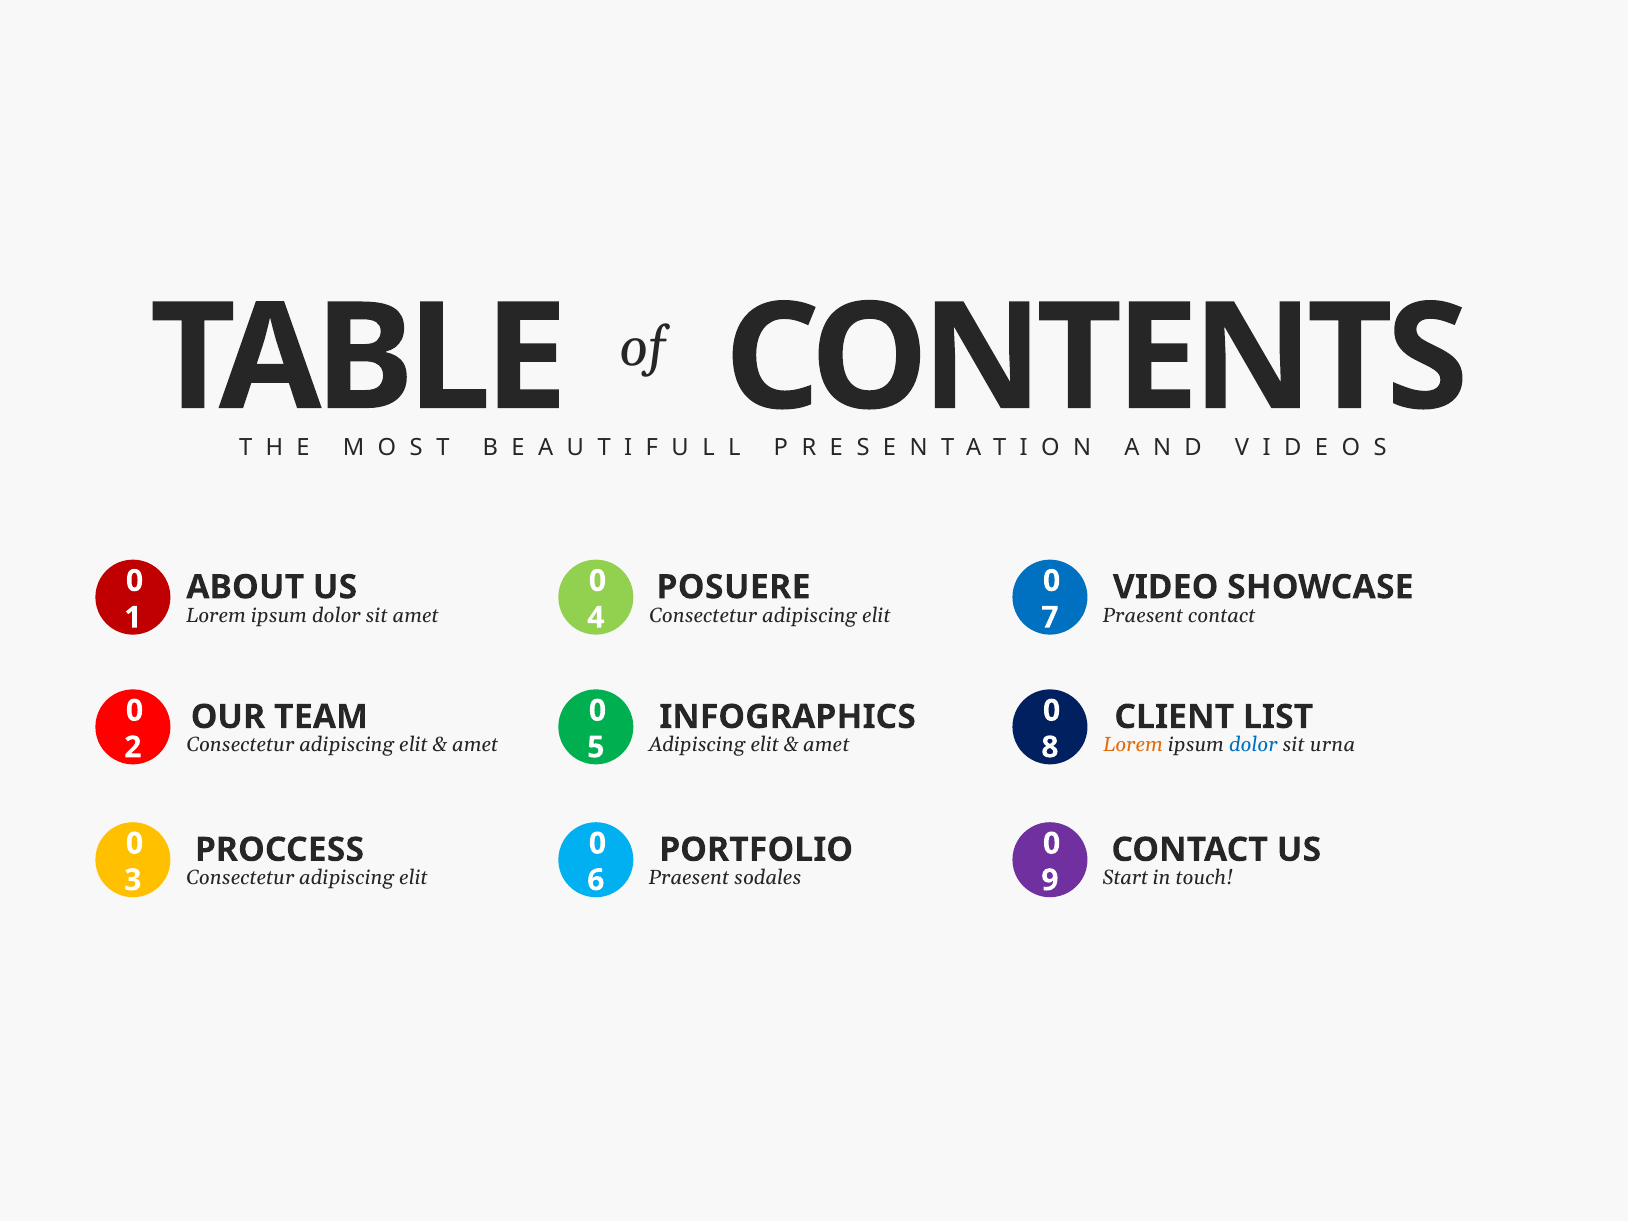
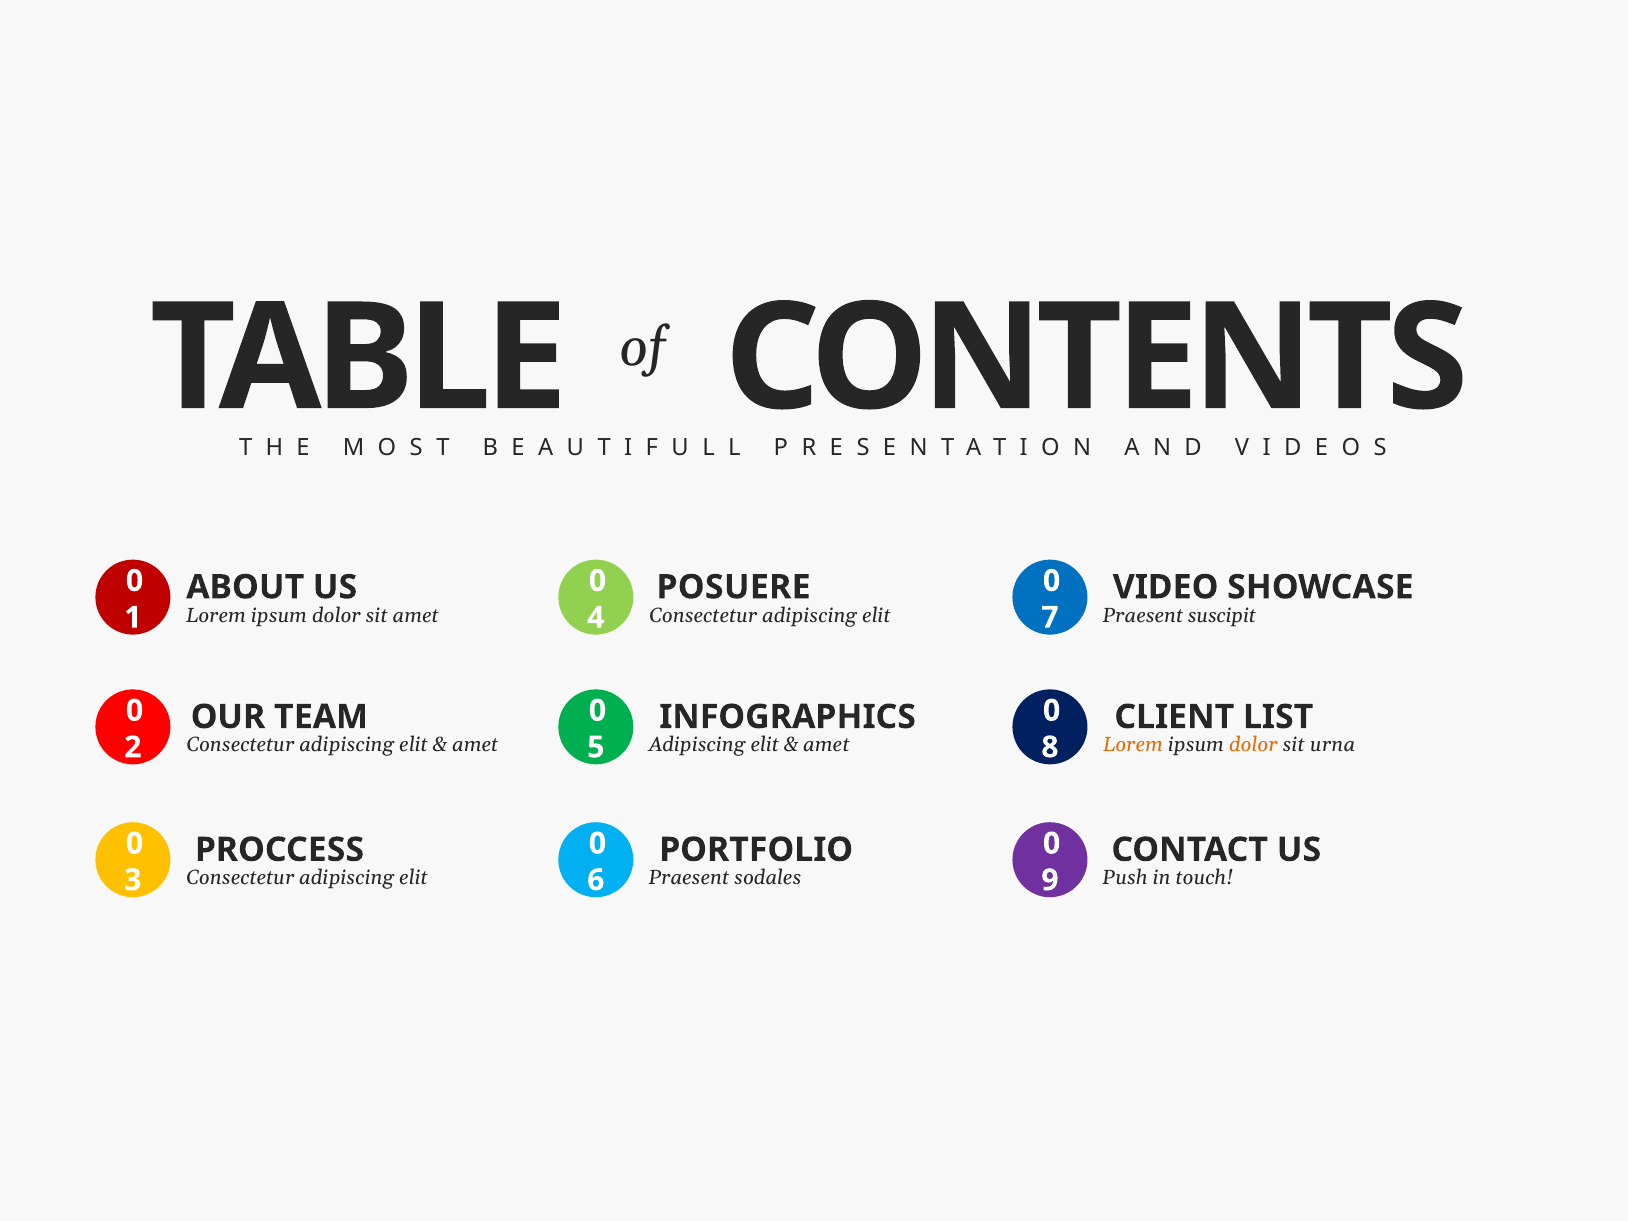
Praesent contact: contact -> suscipit (1222, 615)
dolor colour: blue -> orange (1253, 745)
Start: Start -> Push (1125, 878)
